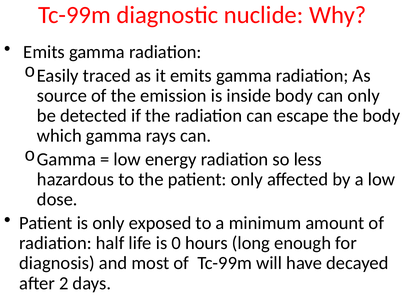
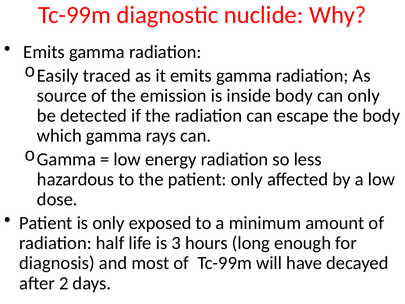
0: 0 -> 3 (176, 243)
